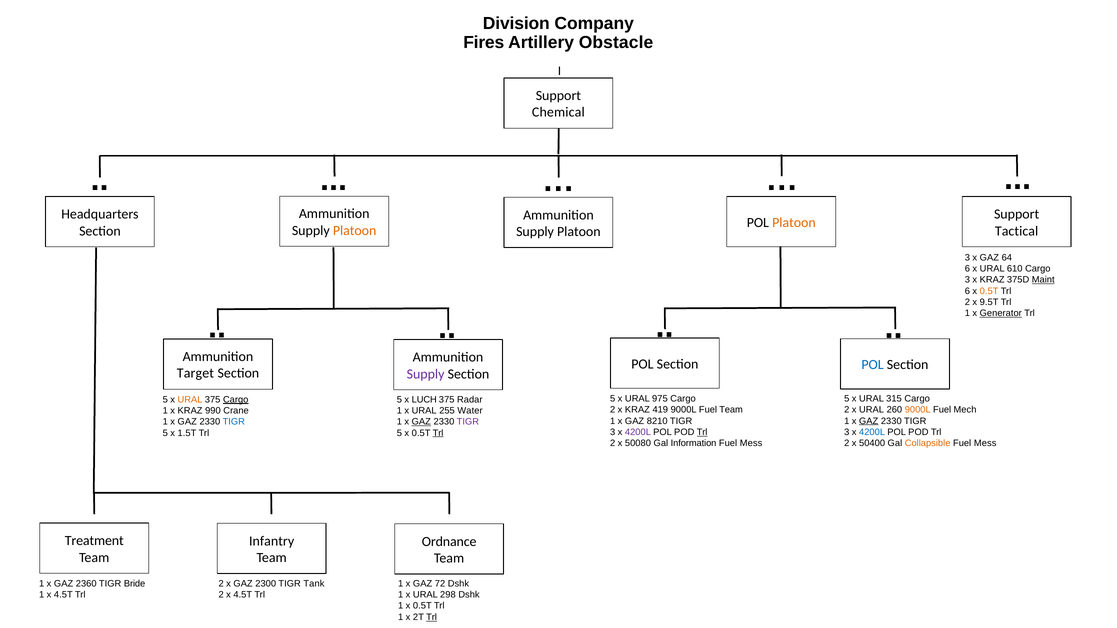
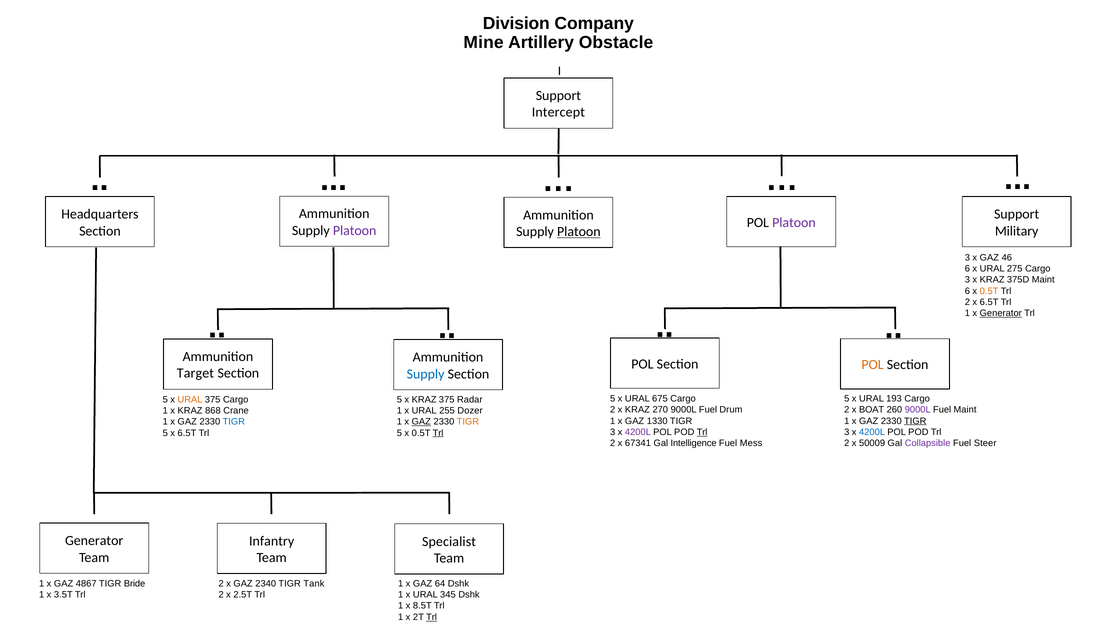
Fires: Fires -> Mine (484, 42)
Chemical: Chemical -> Intercept (558, 112)
Platoon colour: orange -> purple (794, 223)
Platoon colour: orange -> purple (355, 231)
Tactical: Tactical -> Military (1017, 231)
Platoon underline: none -> present (579, 232)
64: 64 -> 46 (1007, 258)
610: 610 -> 275 (1015, 269)
Maint underline: present -> none (1043, 280)
2 x 9.5T: 9.5T -> 6.5T (989, 302)
POL colour: blue -> orange (873, 365)
Supply colour: purple -> blue (426, 374)
975: 975 -> 675 (660, 399)
315: 315 -> 193 (894, 399)
Cargo underline: present -> none (236, 400)
5 x LUCH: LUCH -> KRAZ (424, 400)
419: 419 -> 270 (660, 410)
Fuel Team: Team -> Drum (731, 410)
2 x URAL: URAL -> BOAT (872, 410)
9000L colour: orange -> purple (918, 410)
Fuel Mech: Mech -> Maint (965, 410)
990: 990 -> 868 (213, 411)
Water: Water -> Dozer (470, 411)
8210: 8210 -> 1330 (657, 421)
GAZ underline: present -> none (869, 421)
TIGR underline: none -> present (915, 421)
TIGR colour: purple -> orange (468, 422)
5 x 1.5T: 1.5T -> 6.5T (187, 433)
50080: 50080 -> 67341 (638, 443)
Information: Information -> Intelligence (694, 443)
50400: 50400 -> 50009 (872, 443)
Collapsible colour: orange -> purple (928, 443)
Mess: Mess -> Steer (985, 443)
Treatment: Treatment -> Generator (94, 541)
Ordnance: Ordnance -> Specialist (449, 542)
2360: 2360 -> 4867 (86, 584)
2300: 2300 -> 2340 (266, 584)
72: 72 -> 64 (440, 584)
1 x 4.5T: 4.5T -> 3.5T (63, 595)
2 x 4.5T: 4.5T -> 2.5T (243, 595)
298: 298 -> 345 (448, 595)
1 x 0.5T: 0.5T -> 8.5T (422, 606)
